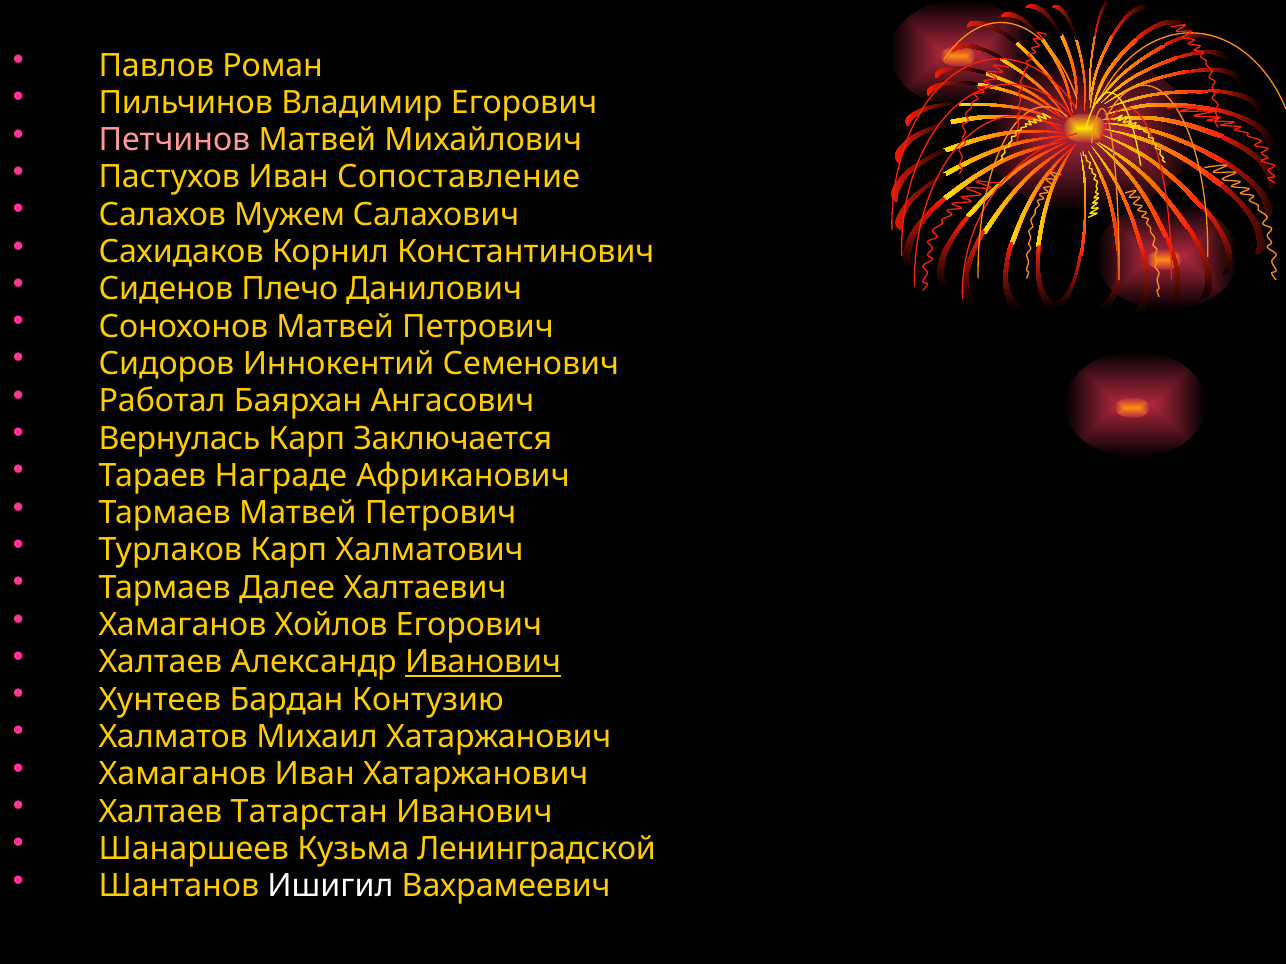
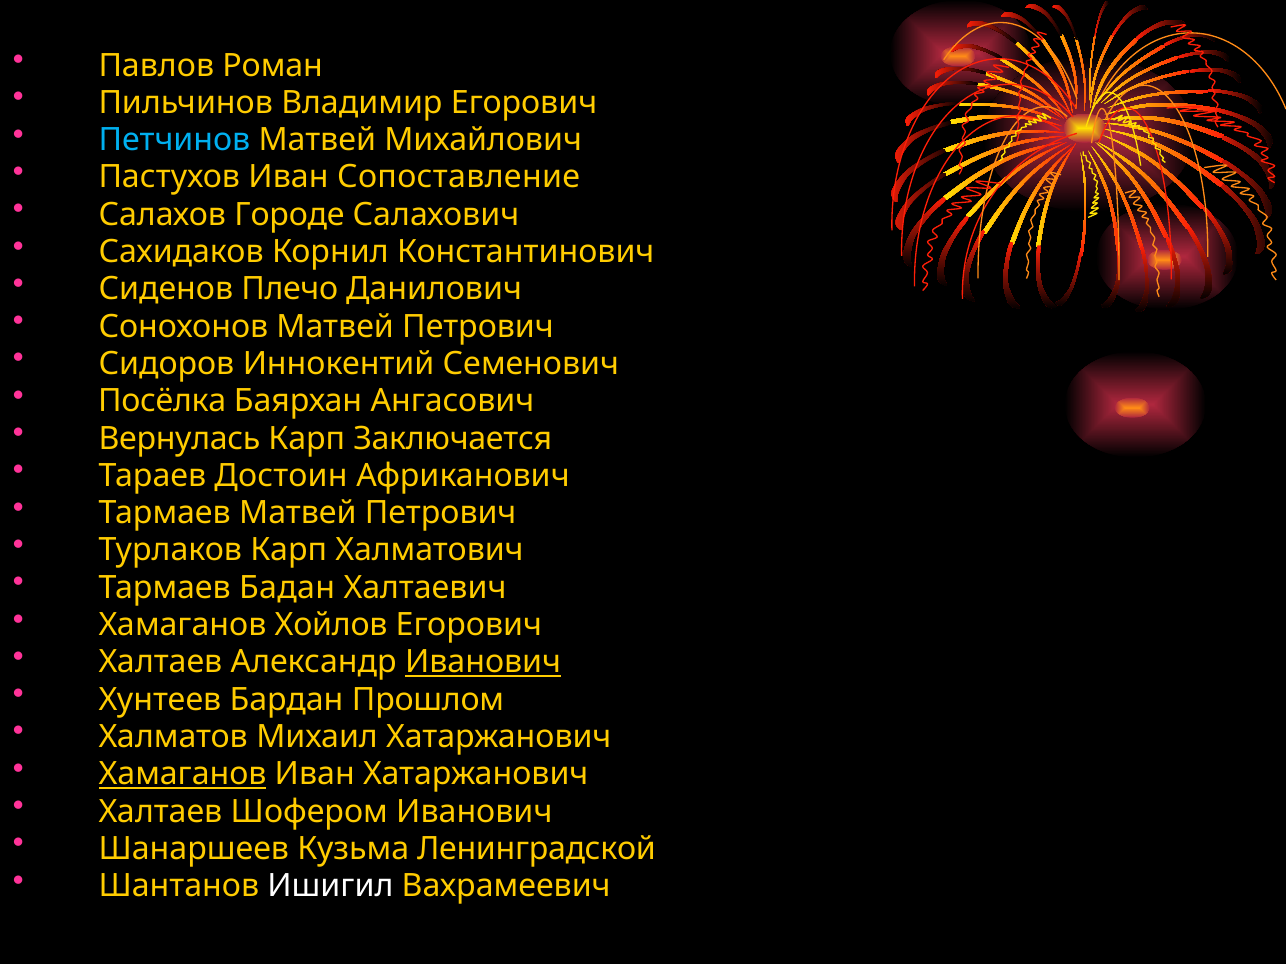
Петчинов colour: pink -> light blue (174, 140)
Мужем: Мужем -> Городе (290, 215)
Работал: Работал -> Посёлка (162, 401)
Награде: Награде -> Достоин (281, 476)
Далее: Далее -> Бадан (287, 588)
Контузию: Контузию -> Прошлом (428, 700)
Хамаганов underline: none -> present (183, 775)
Татарстан: Татарстан -> Шофером (309, 812)
